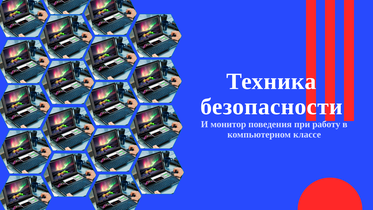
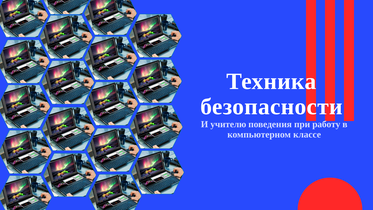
монитор: монитор -> учителю (228, 124)
